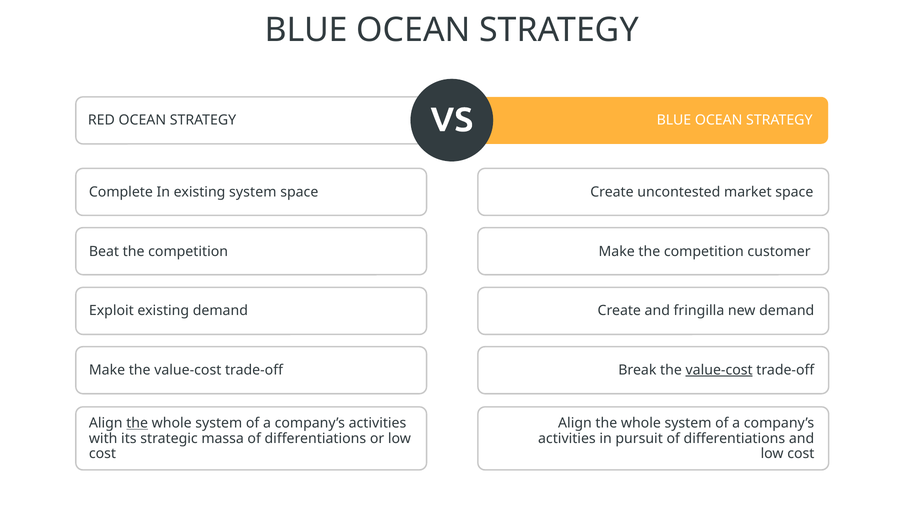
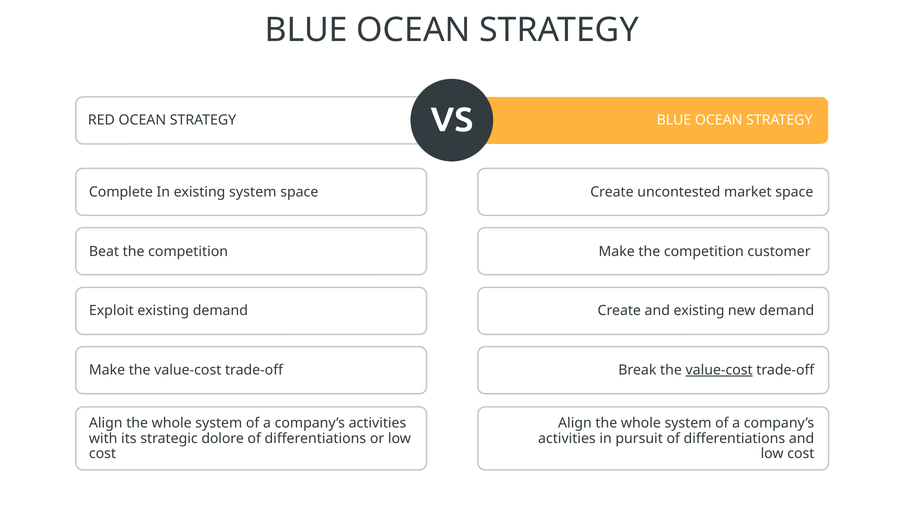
and fringilla: fringilla -> existing (699, 311)
the underline: present -> none (137, 424)
massa: massa -> dolore (223, 439)
